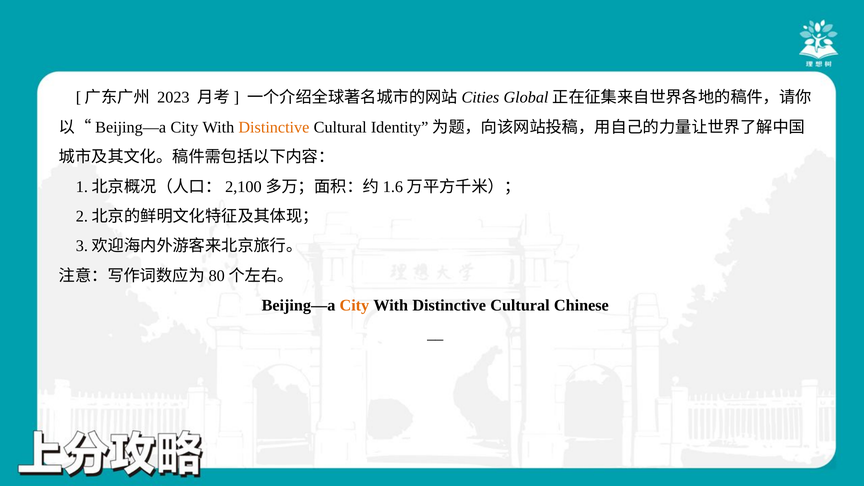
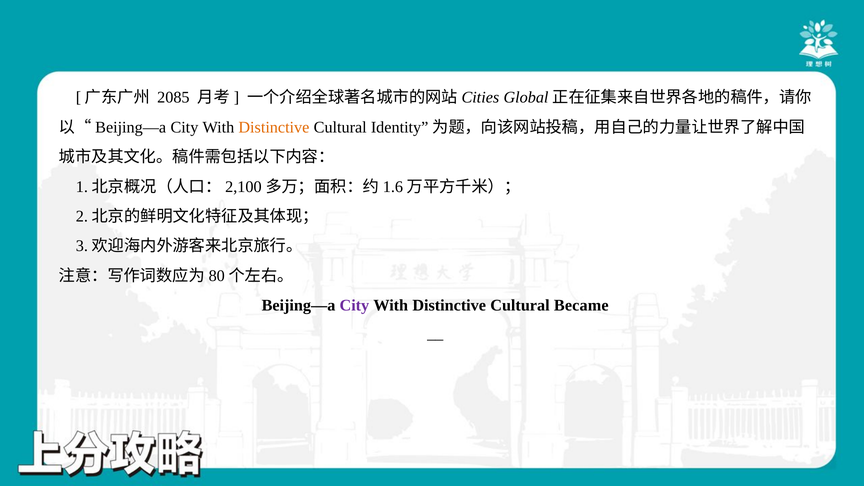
2023: 2023 -> 2085 (173, 98)
City colour: orange -> purple (354, 306)
Chinese: Chinese -> Became (581, 306)
